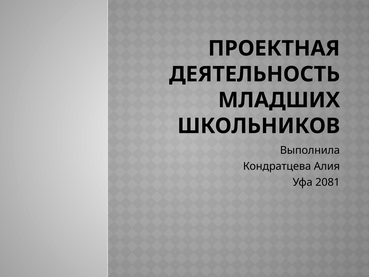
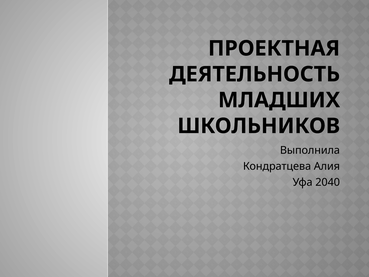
2081: 2081 -> 2040 (328, 182)
